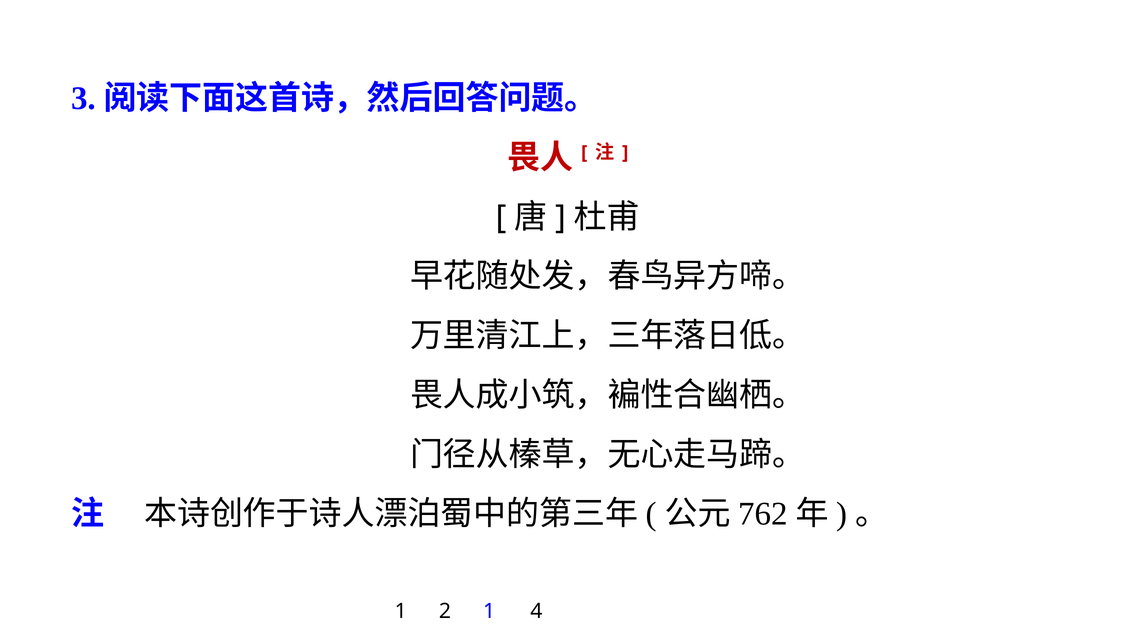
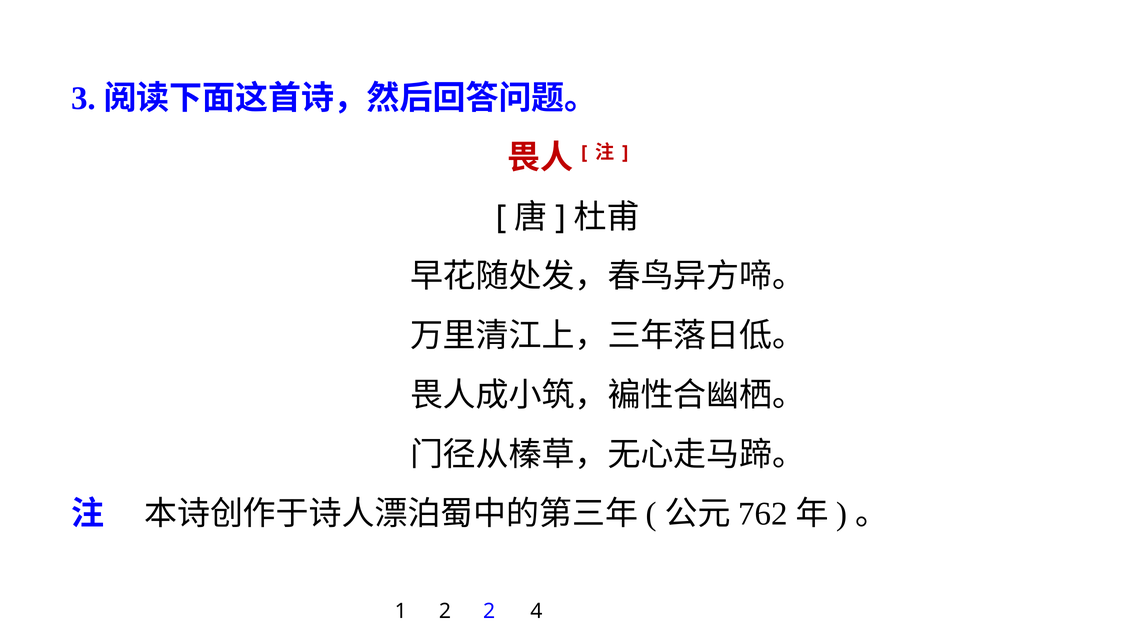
2 1: 1 -> 2 (489, 611)
